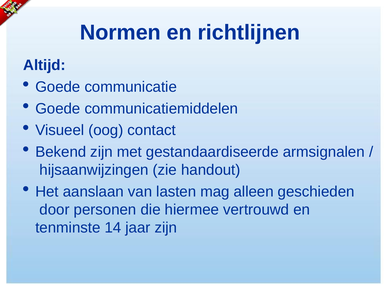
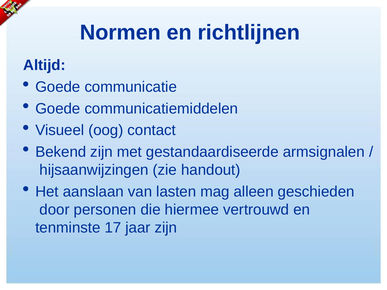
14: 14 -> 17 (113, 228)
